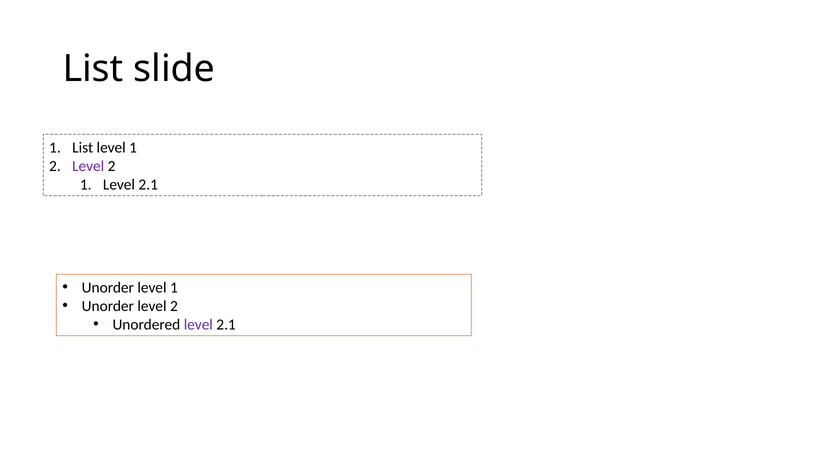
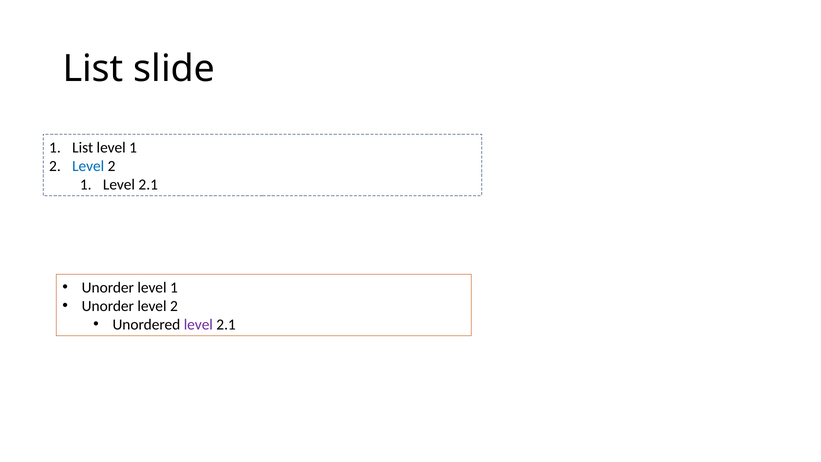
Level colour: purple -> blue (88, 166)
